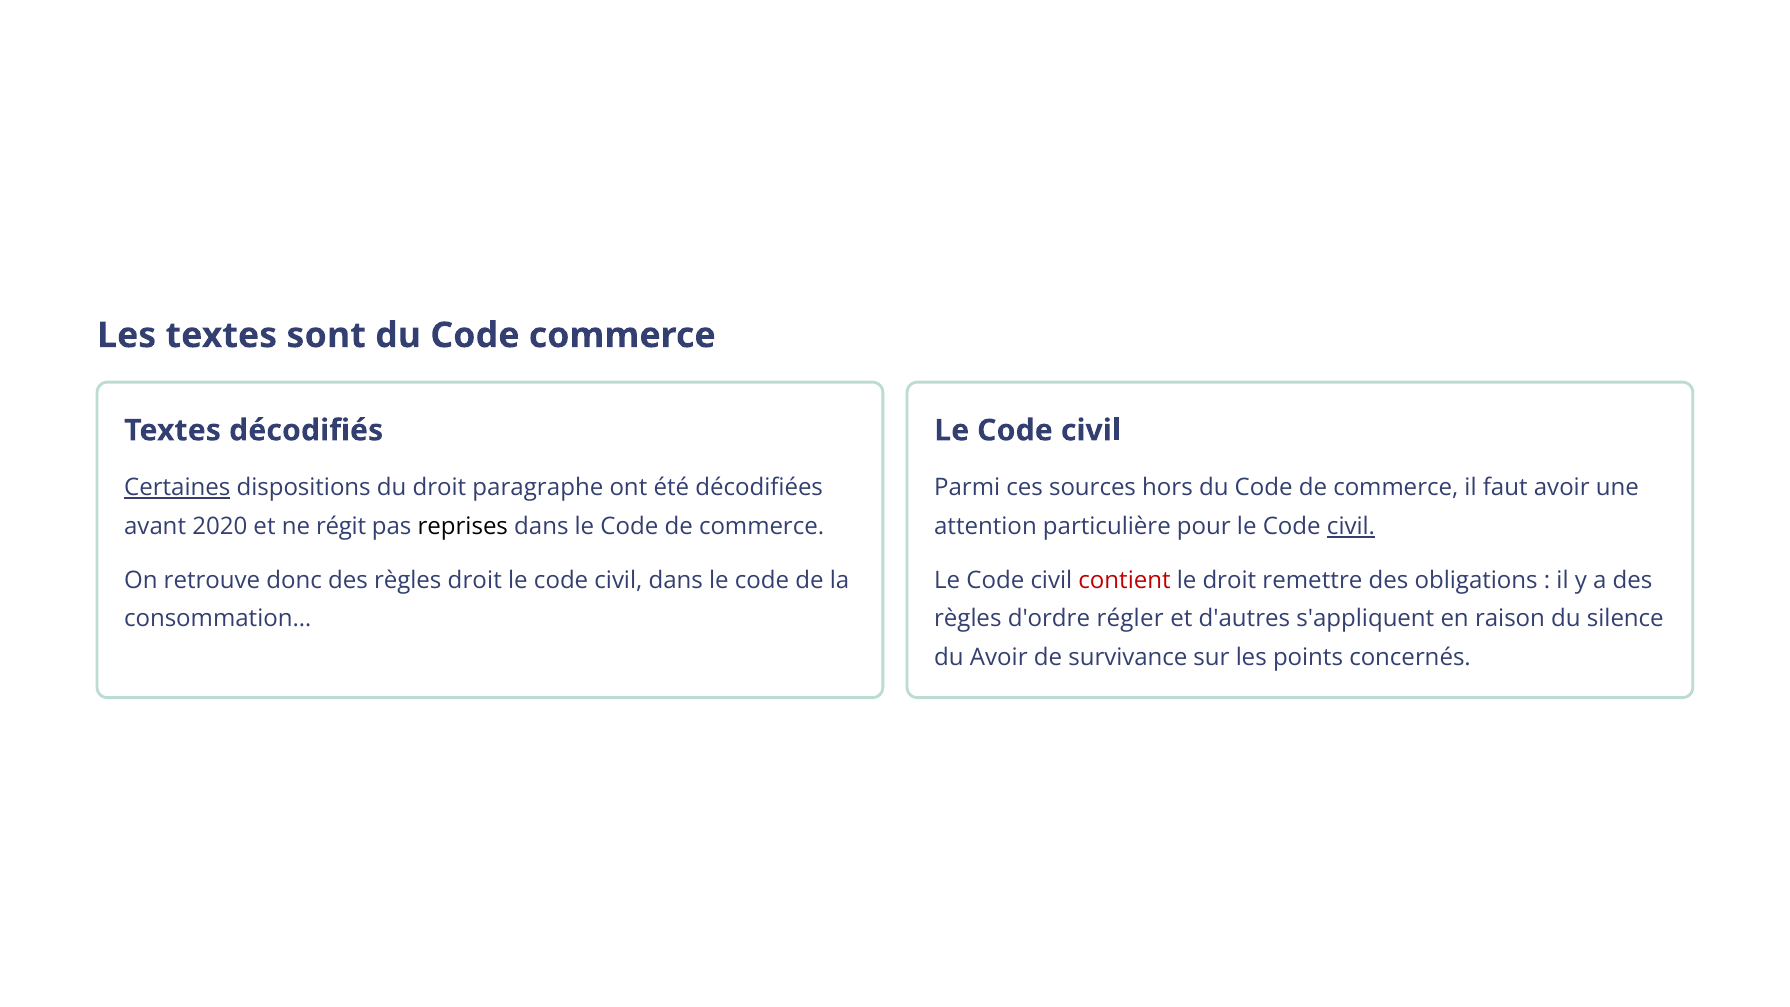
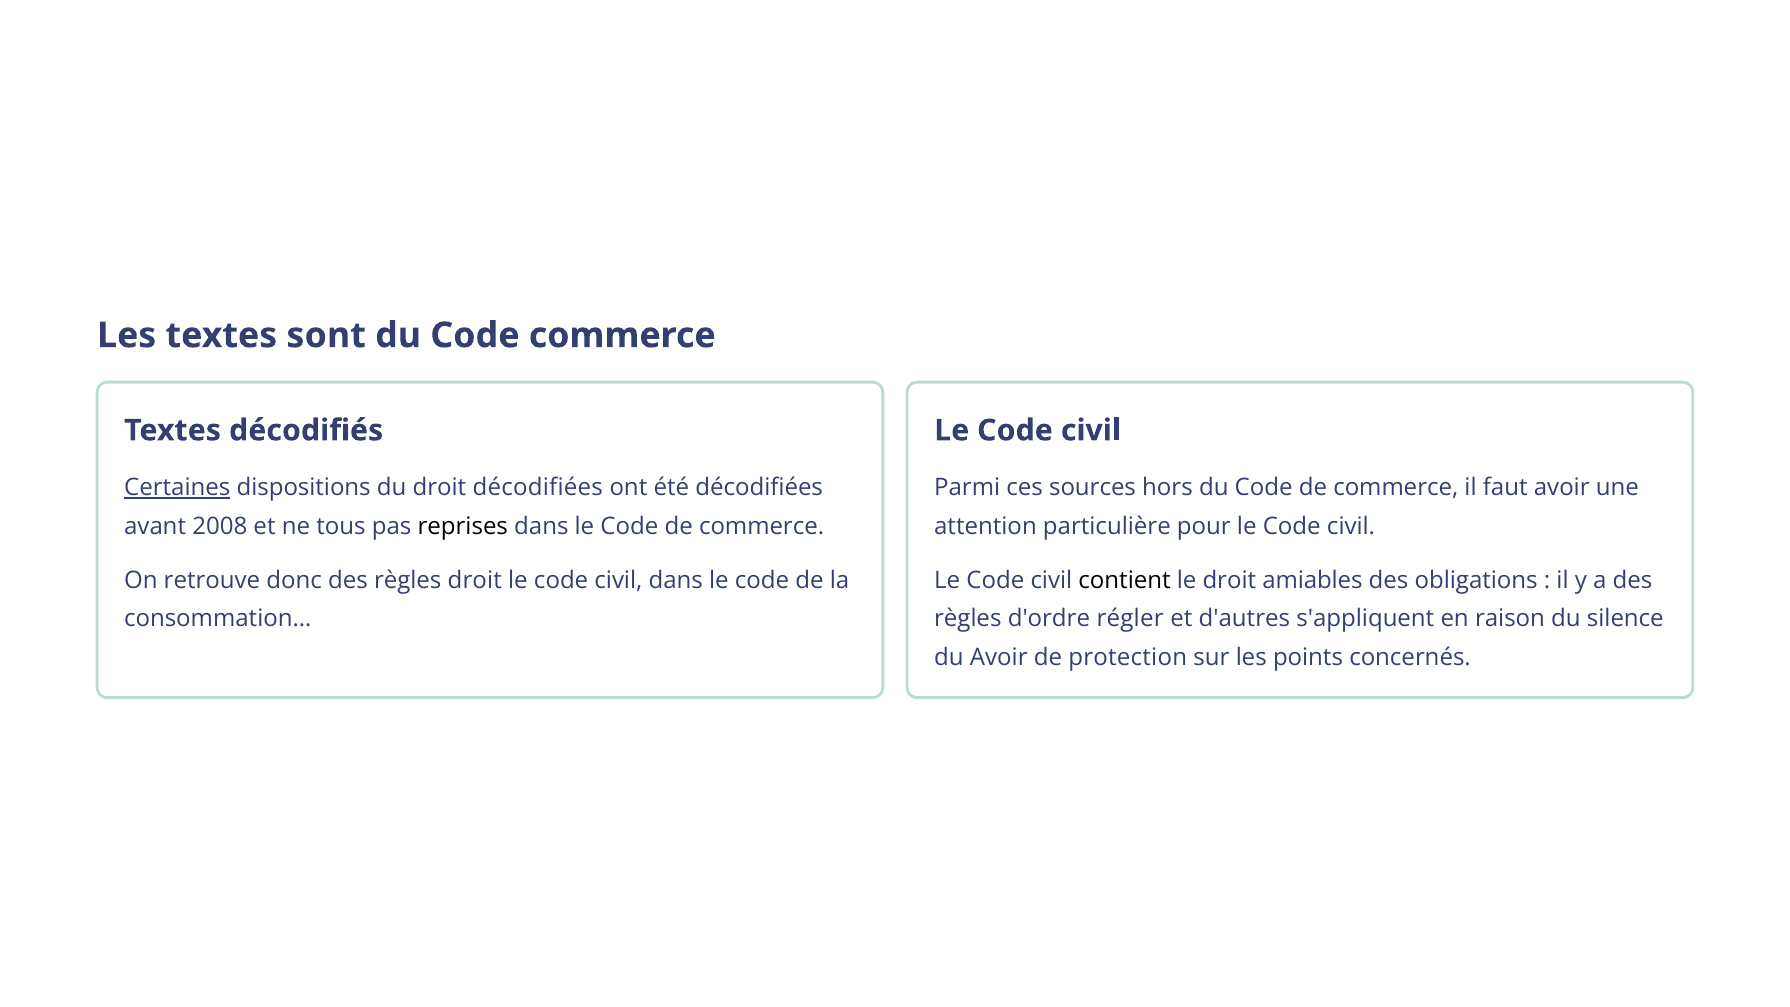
droit paragraphe: paragraphe -> décodifiées (538, 488)
2020: 2020 -> 2008 (220, 527)
régit: régit -> tous (341, 527)
civil underline: present -> none (1351, 527)
contient colour: red -> black (1125, 580)
remettre: remettre -> amiables (1313, 580)
survivance: survivance -> protection (1128, 658)
